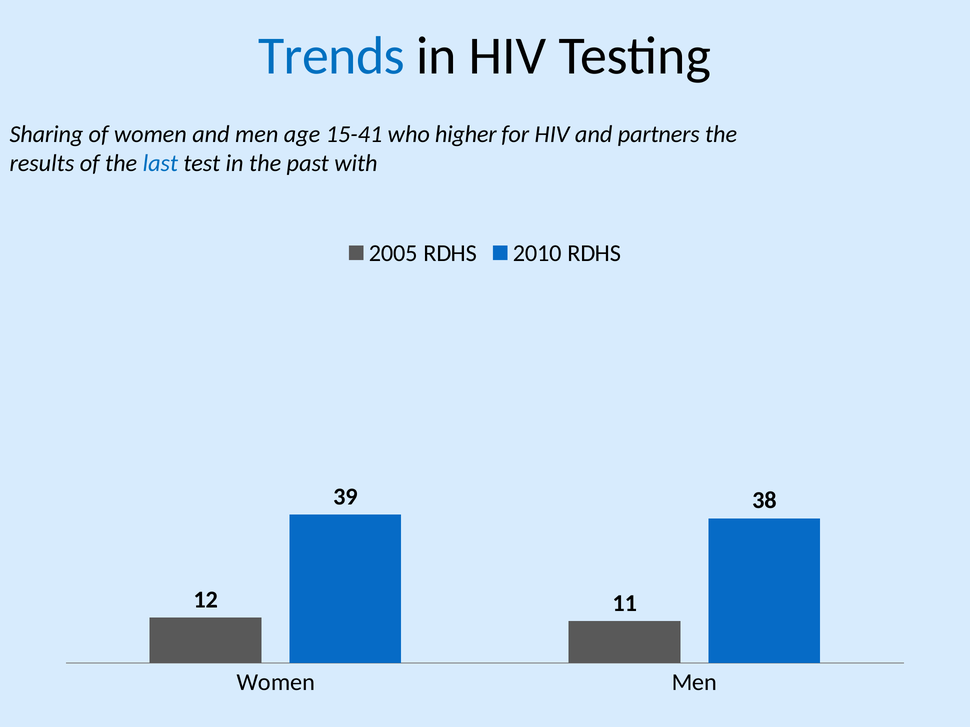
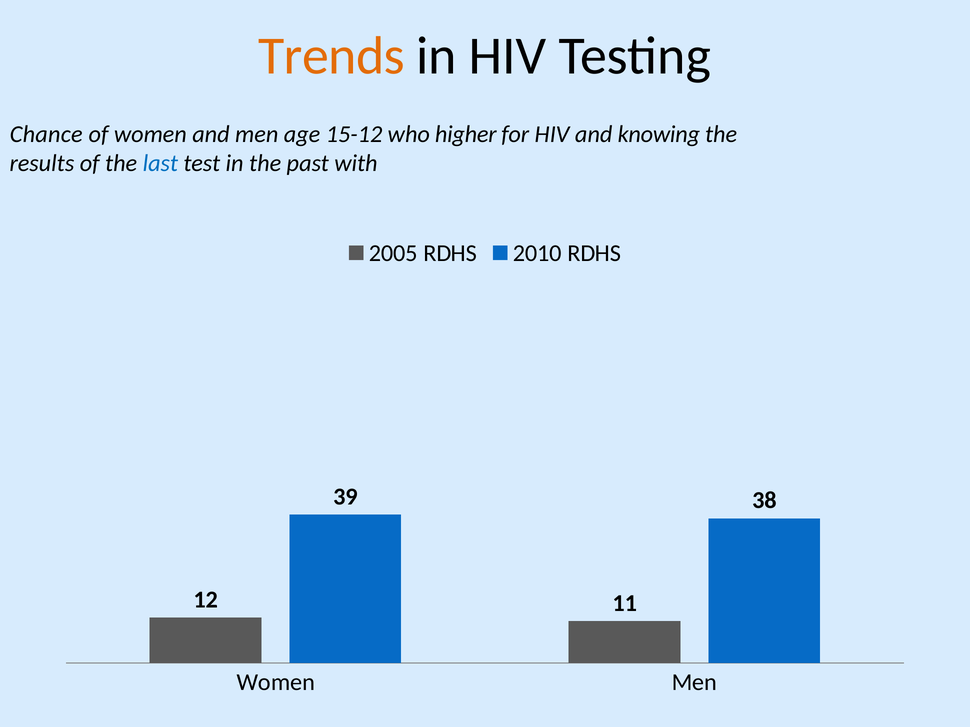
Trends colour: blue -> orange (332, 56)
Sharing: Sharing -> Chance (46, 134)
15-41: 15-41 -> 15-12 (354, 134)
partners: partners -> knowing (659, 134)
